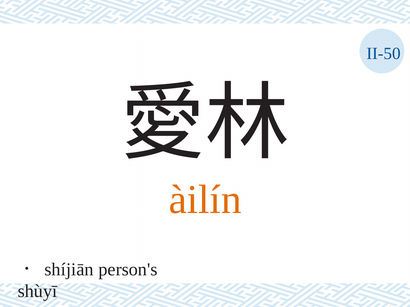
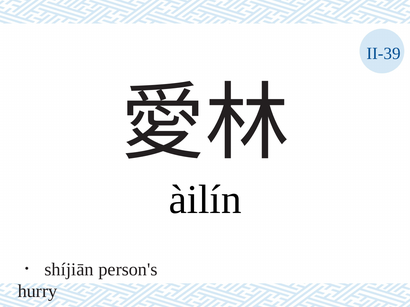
II-50: II-50 -> II-39 (384, 54)
àilín colour: orange -> black (205, 200)
shùyī: shùyī -> hurry (37, 292)
